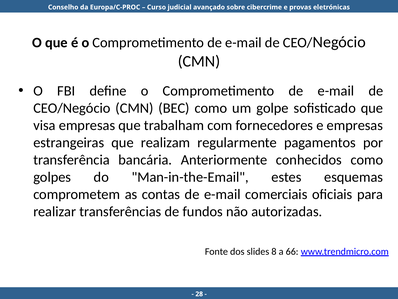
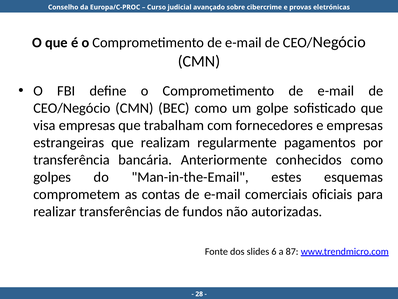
8: 8 -> 6 (274, 251)
66: 66 -> 87 (292, 251)
